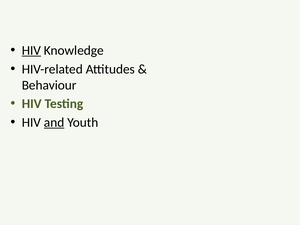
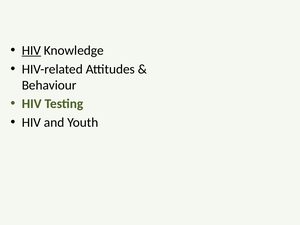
and underline: present -> none (54, 122)
